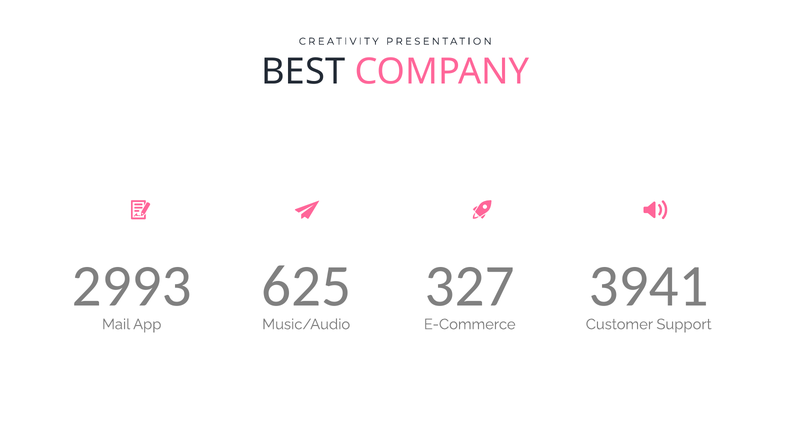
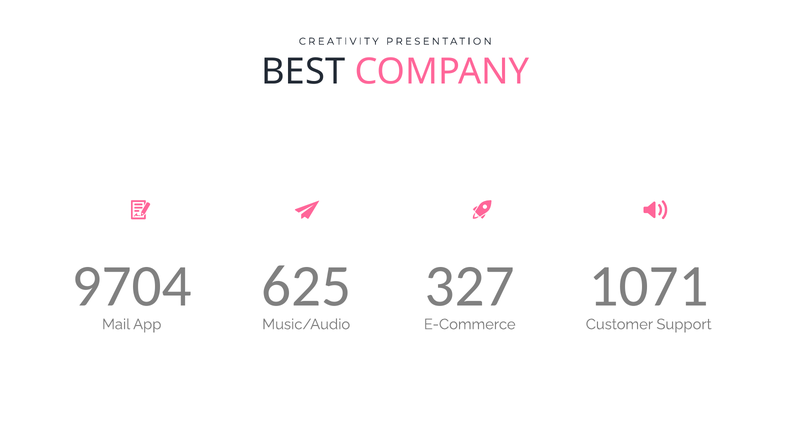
2993: 2993 -> 9704 (132, 286)
3941: 3941 -> 1071 (649, 286)
